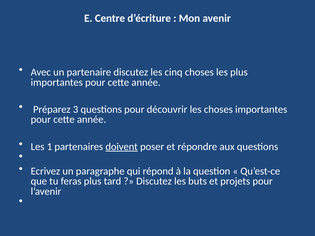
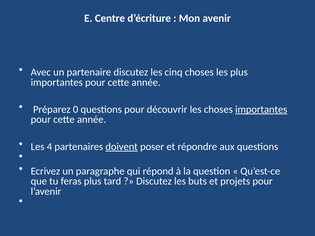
3: 3 -> 0 (76, 110)
importantes underline: none -> present (261, 110)
1: 1 -> 4 (49, 147)
